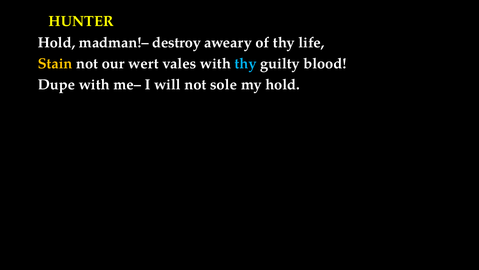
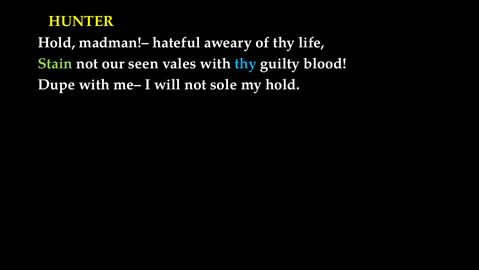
destroy: destroy -> hateful (176, 42)
Stain colour: yellow -> light green (55, 64)
wert: wert -> seen (143, 64)
